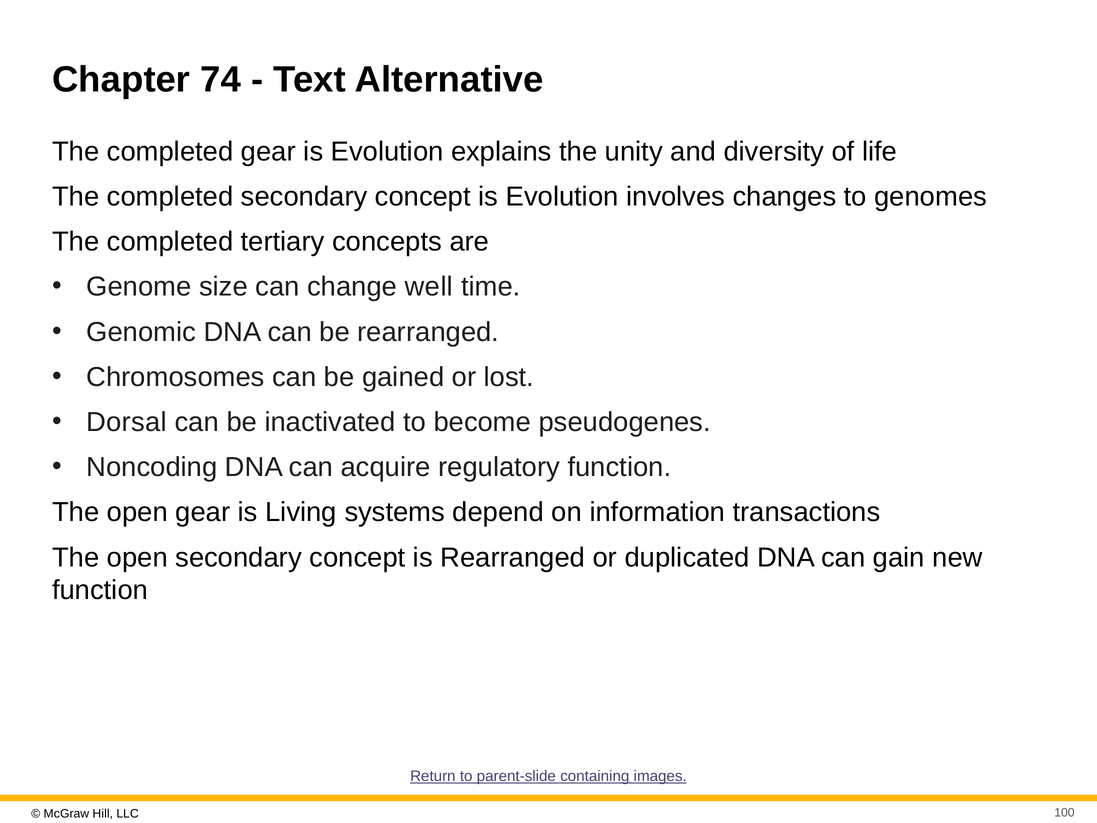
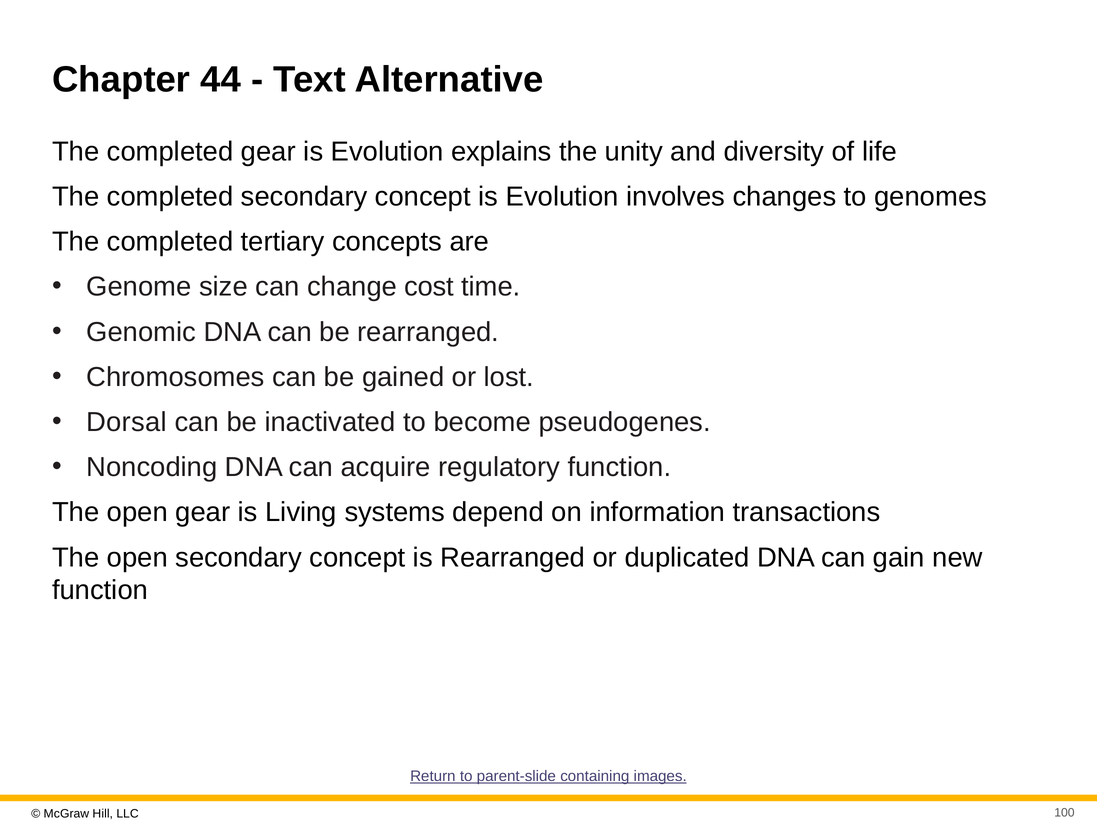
74: 74 -> 44 (221, 80)
well: well -> cost (429, 287)
